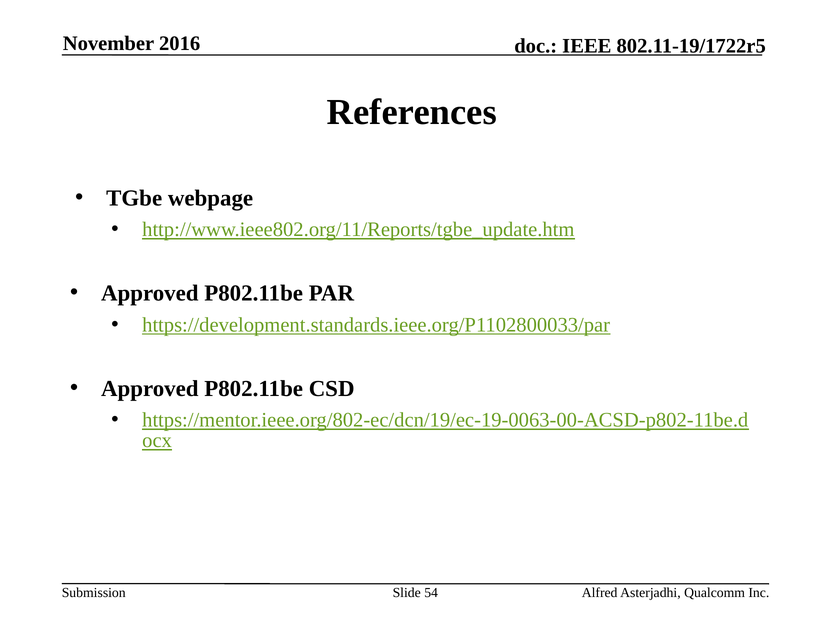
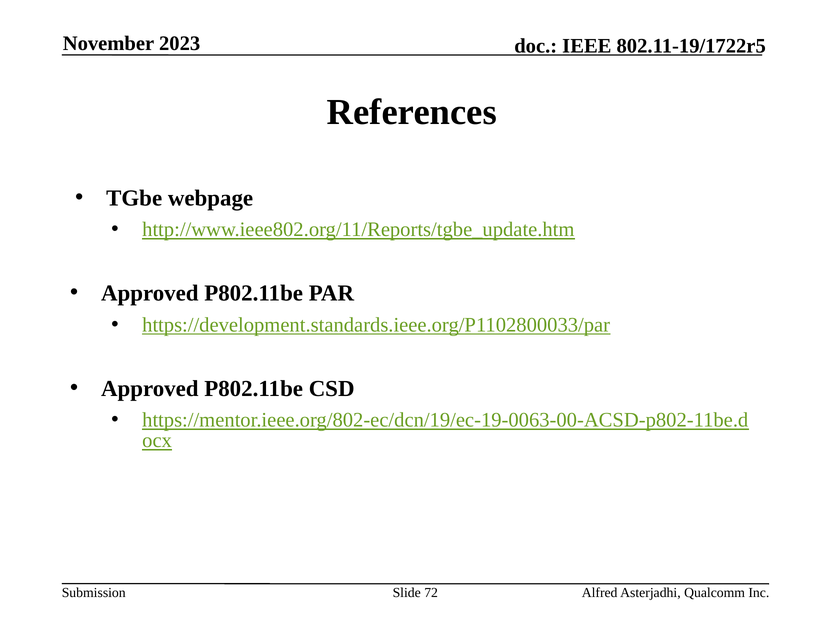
2016: 2016 -> 2023 (180, 44)
54: 54 -> 72 (431, 593)
